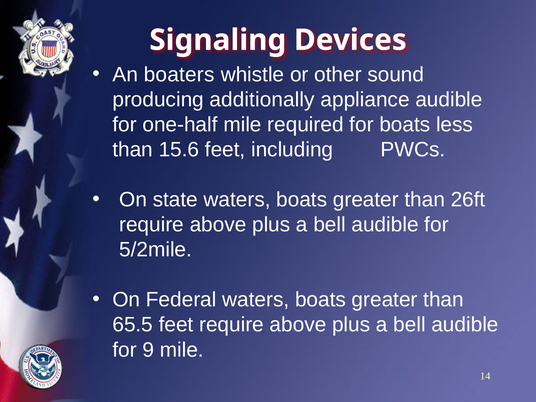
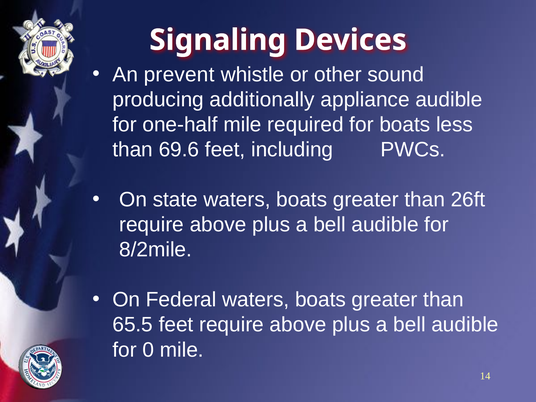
boaters: boaters -> prevent (179, 75)
15.6: 15.6 -> 69.6 (179, 150)
5/2mile: 5/2mile -> 8/2mile (156, 250)
9: 9 -> 0 (148, 350)
